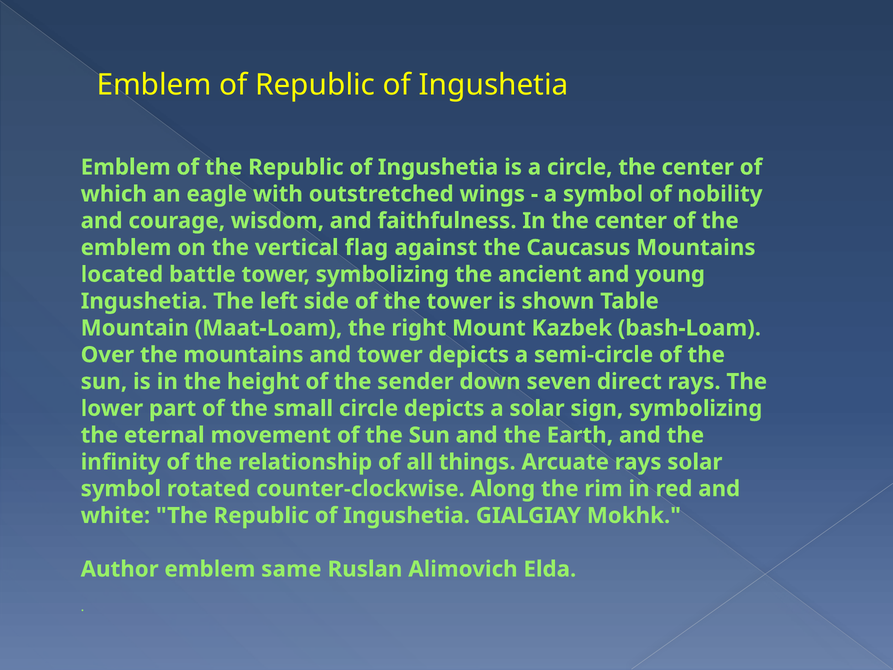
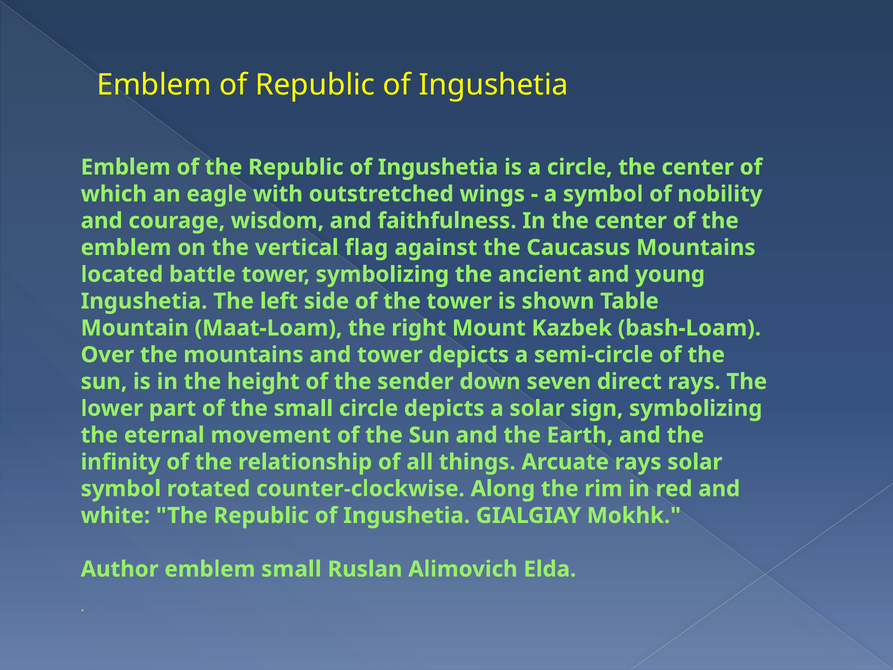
emblem same: same -> small (291, 569)
